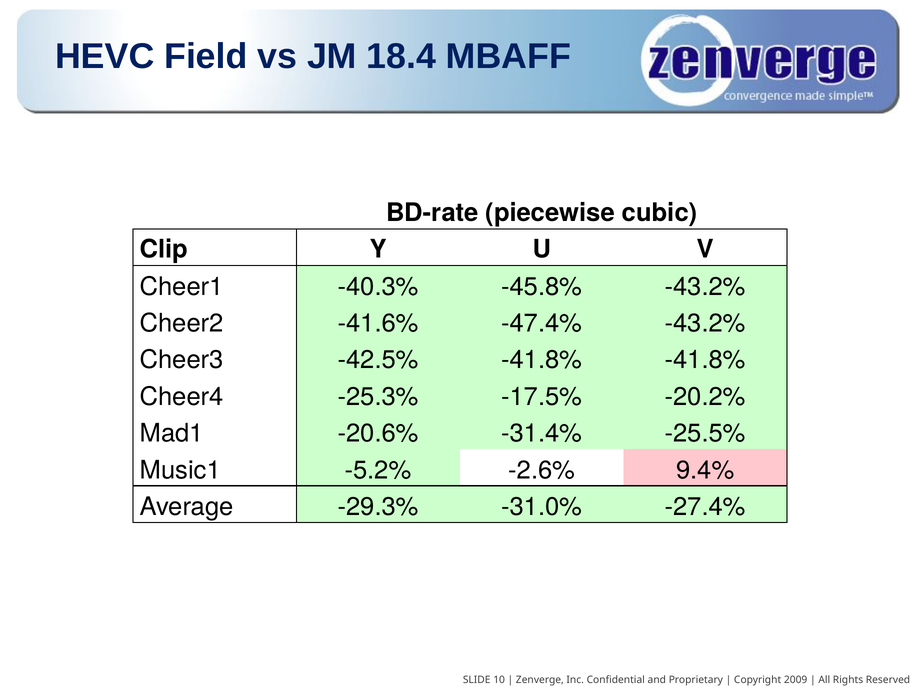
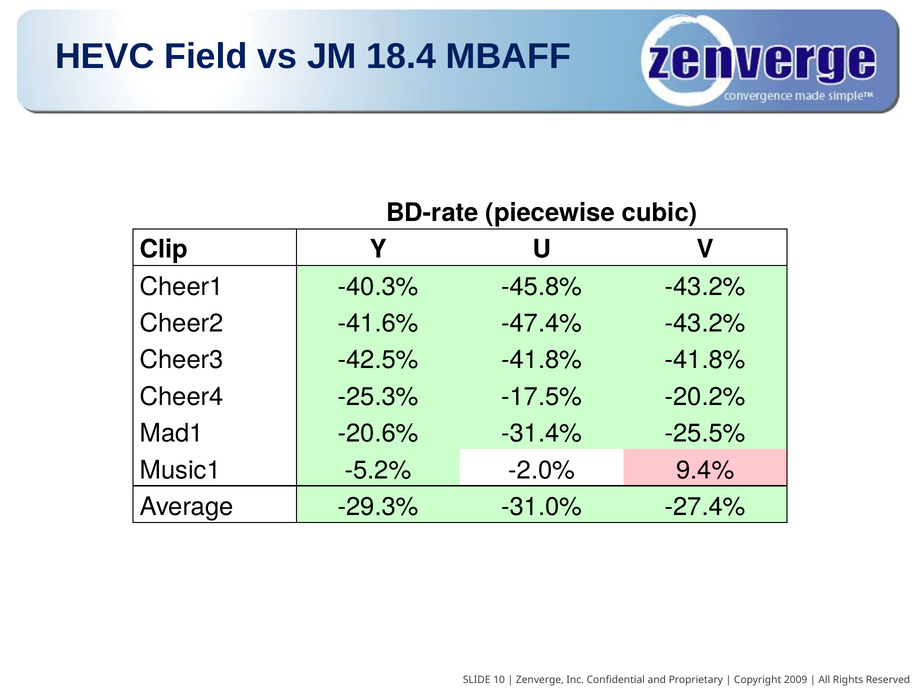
-2.6%: -2.6% -> -2.0% (542, 470)
